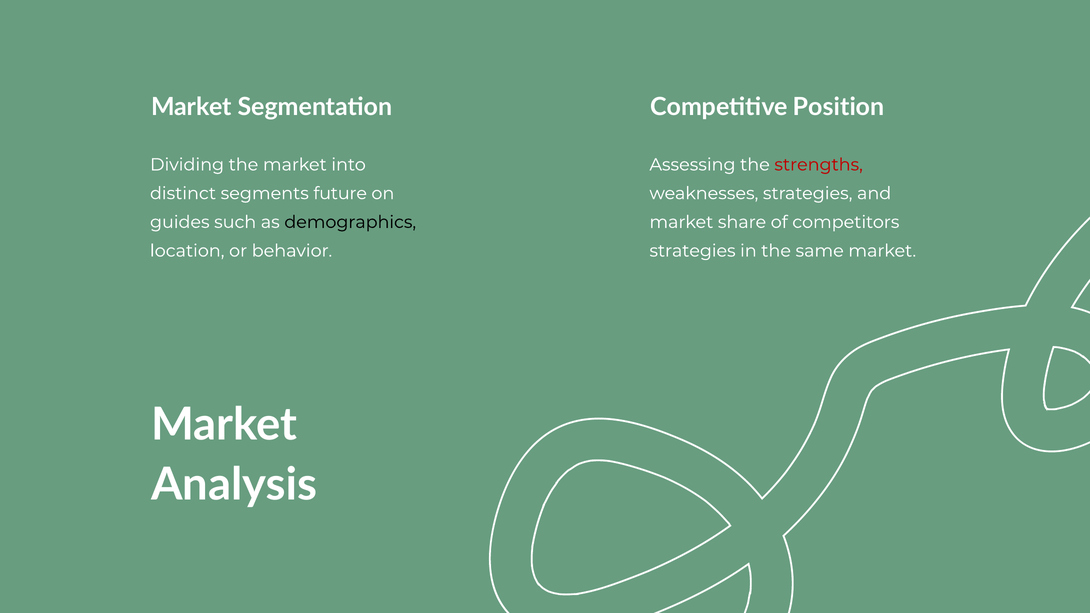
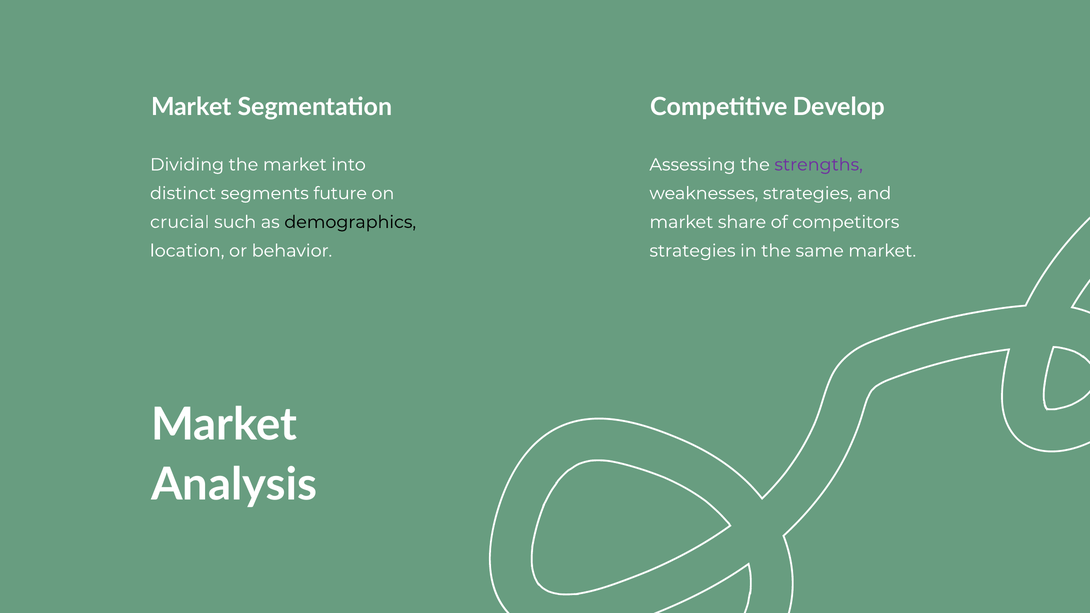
Position: Position -> Develop (839, 107)
strengths colour: red -> purple (819, 165)
guides: guides -> crucial (180, 222)
